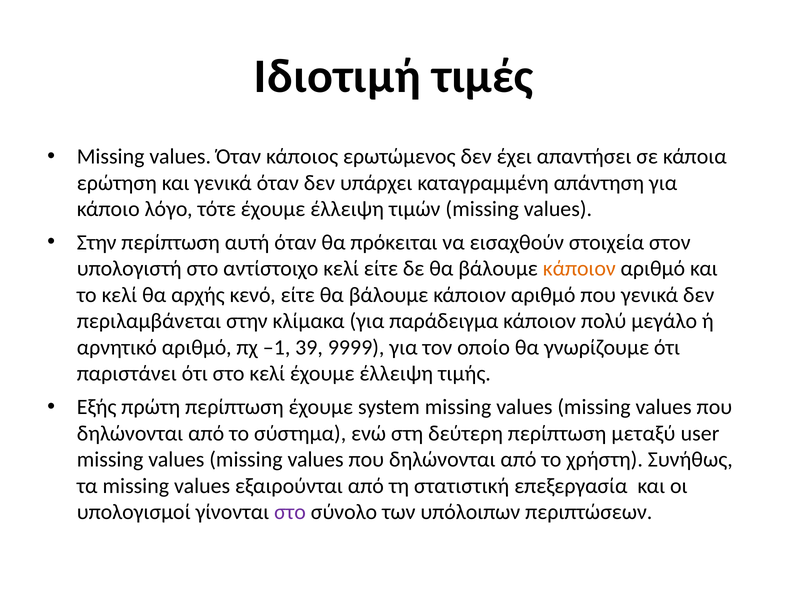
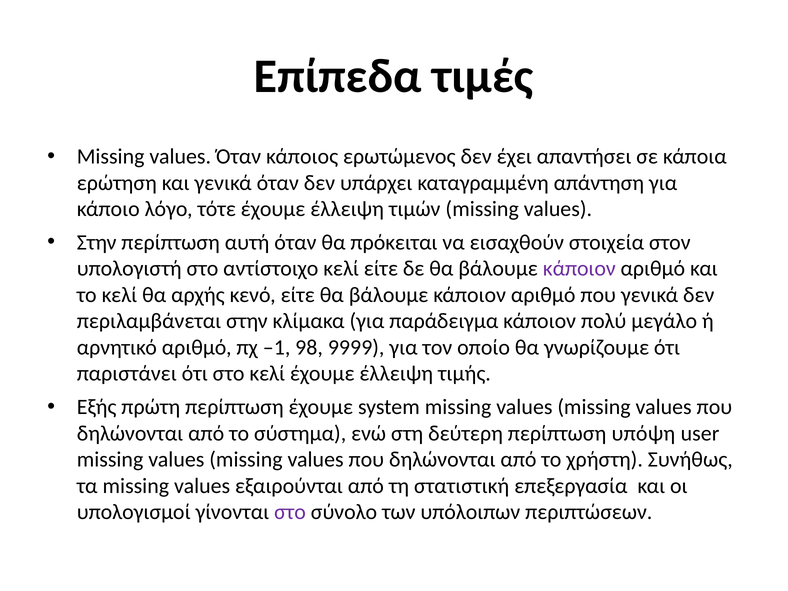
Ιδιοτιμή: Ιδιοτιμή -> Επίπεδα (338, 76)
κάποιον colour: orange -> purple (579, 269)
39: 39 -> 98 (309, 347)
μεταξύ: μεταξύ -> υπόψη (643, 433)
